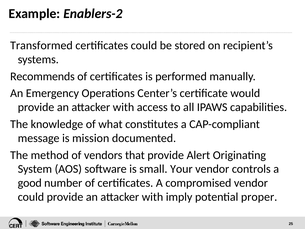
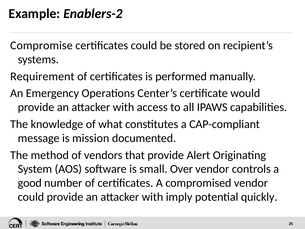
Transformed: Transformed -> Compromise (41, 45)
Recommends: Recommends -> Requirement (42, 76)
Your: Your -> Over (181, 169)
proper: proper -> quickly (259, 197)
